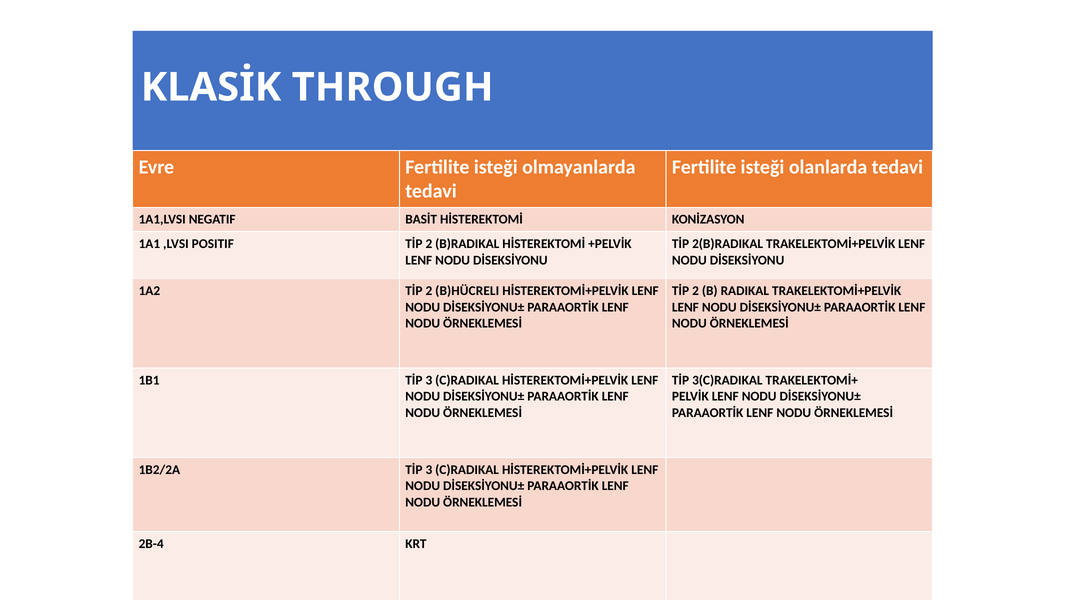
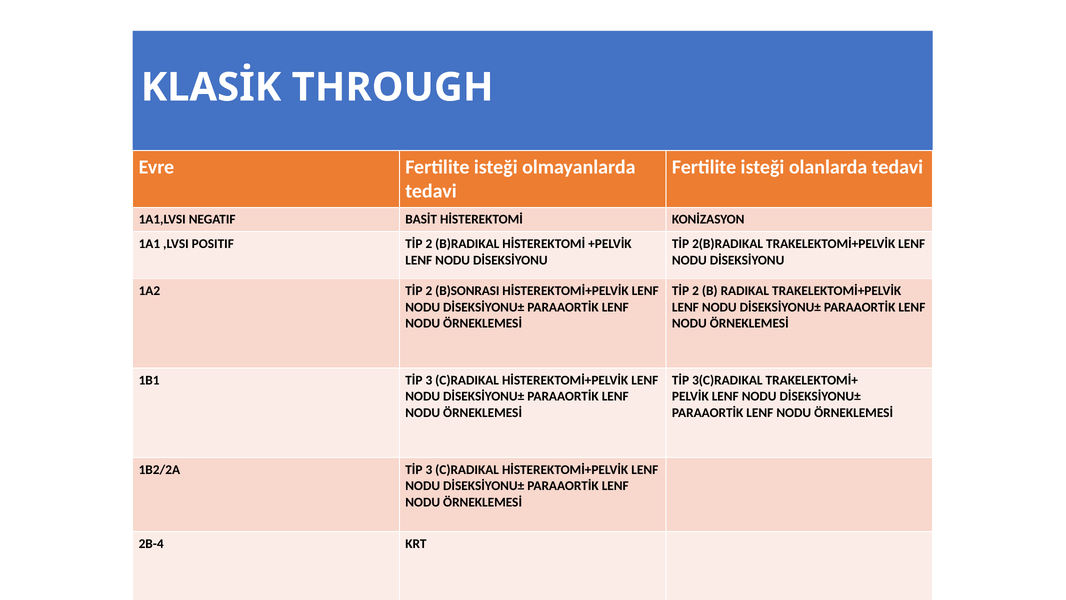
B)HÜCRELI: B)HÜCRELI -> B)SONRASI (467, 291)
